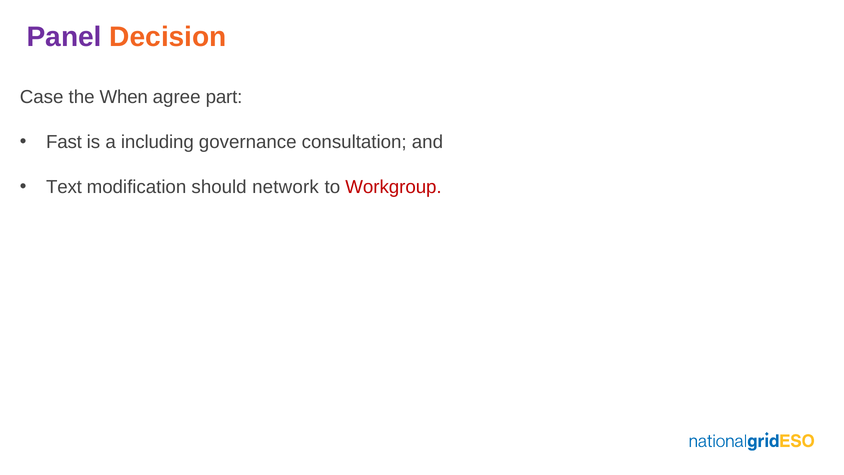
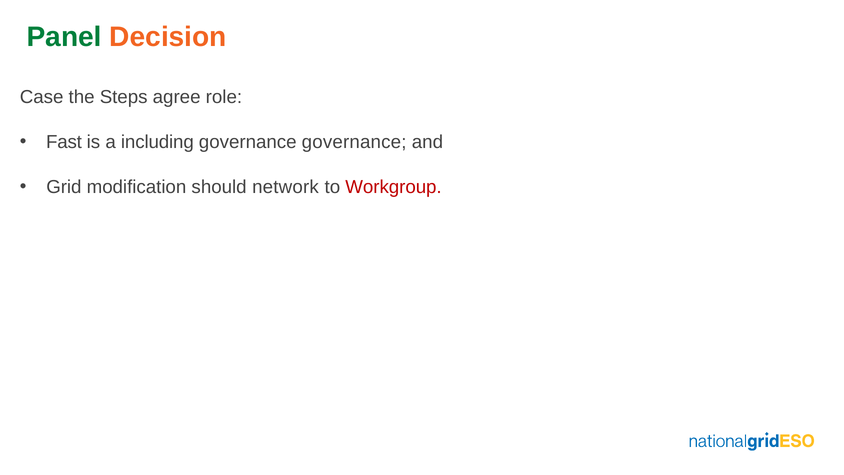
Panel colour: purple -> green (64, 37)
When: When -> Steps (124, 97)
part: part -> role (224, 97)
governance consultation: consultation -> governance (354, 142)
Text: Text -> Grid (64, 187)
